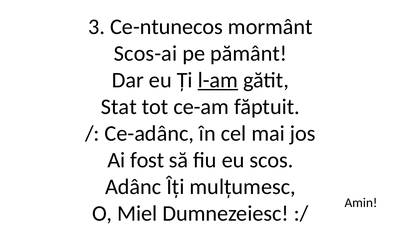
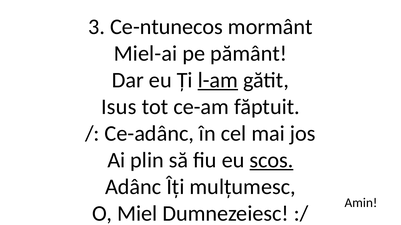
Scos-ai: Scos-ai -> Miel-ai (146, 54)
Stat: Stat -> Isus (119, 107)
fost: fost -> plin (147, 160)
scos underline: none -> present (272, 160)
